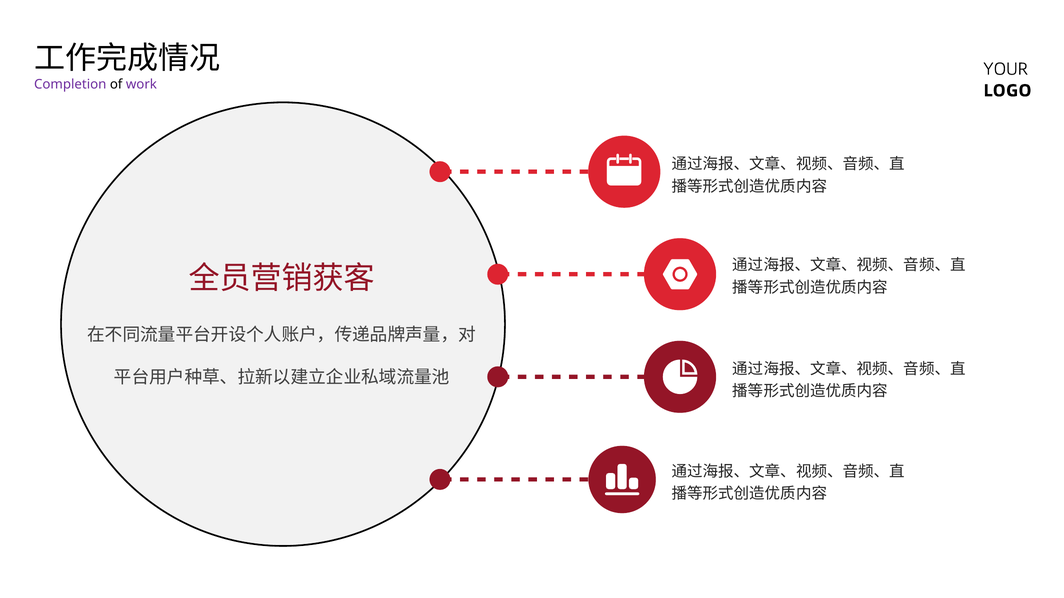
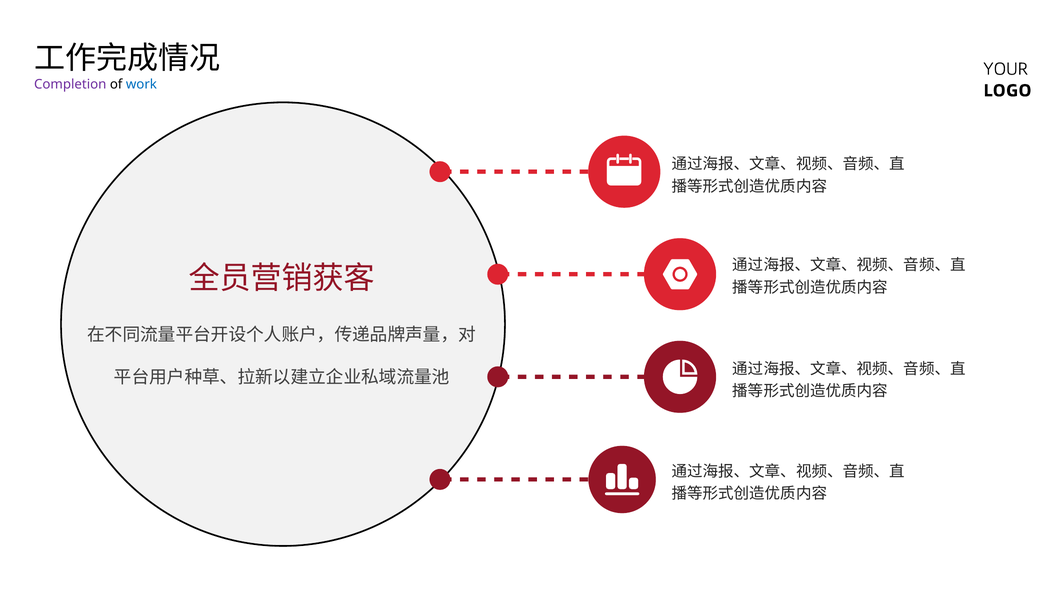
work colour: purple -> blue (141, 84)
